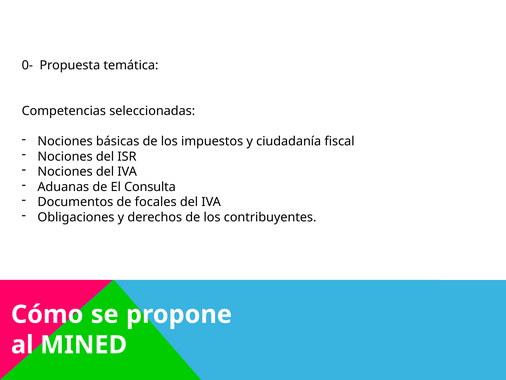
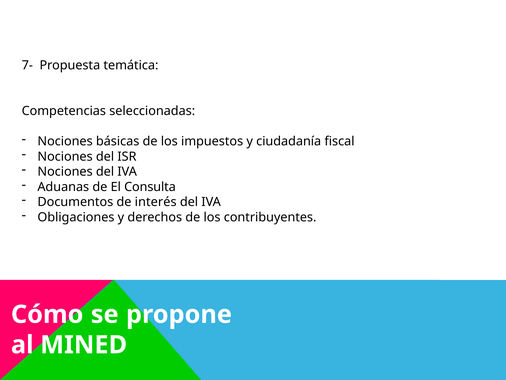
0-: 0- -> 7- (27, 65)
focales: focales -> interés (156, 202)
